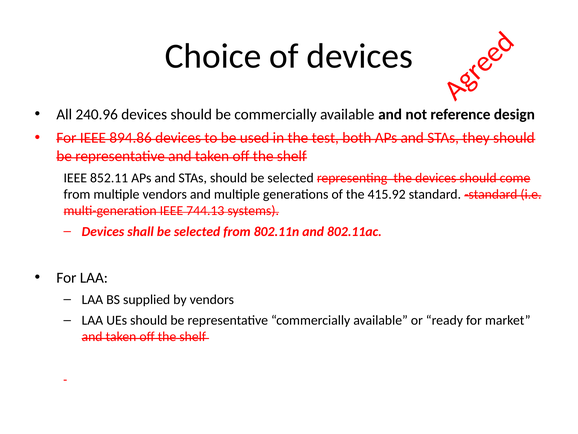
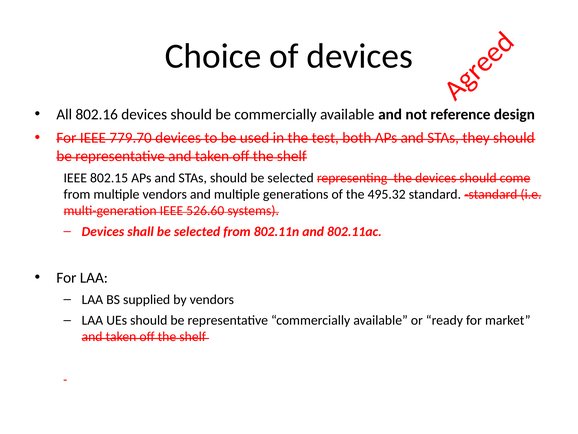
240.96: 240.96 -> 802.16 (97, 114)
894.86: 894.86 -> 779.70 (131, 138)
852.11: 852.11 -> 802.15 (109, 178)
415.92: 415.92 -> 495.32 (387, 194)
744.13: 744.13 -> 526.60 (205, 210)
